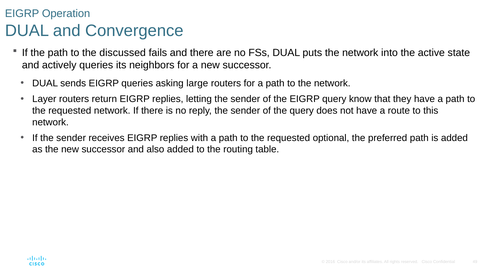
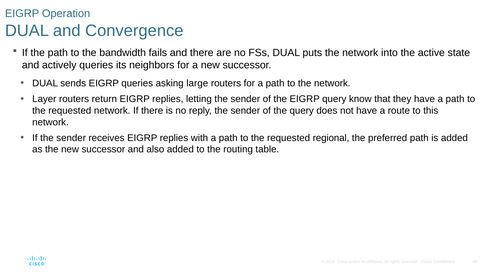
discussed: discussed -> bandwidth (123, 53)
optional: optional -> regional (331, 138)
